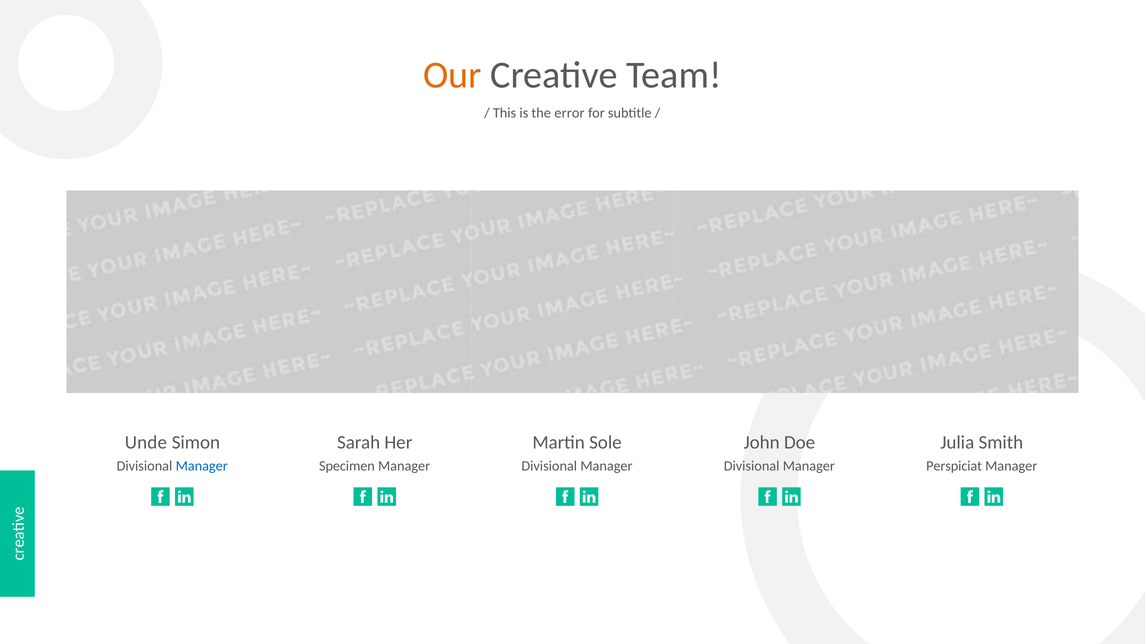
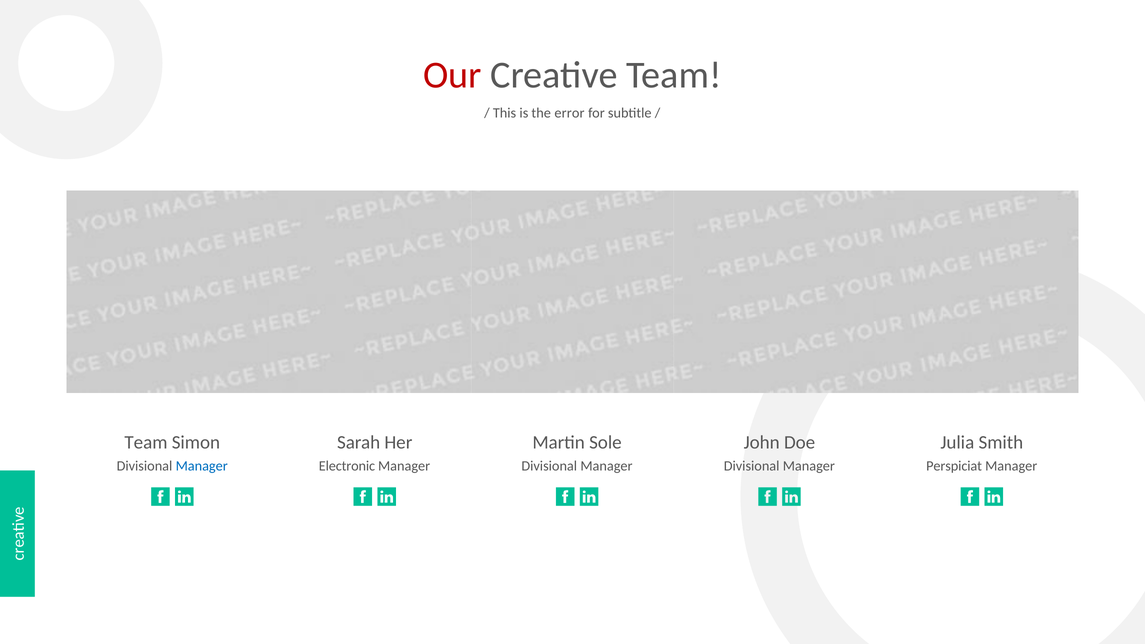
Our colour: orange -> red (452, 75)
Unde: Unde -> Team (146, 442)
Specimen: Specimen -> Electronic (347, 466)
